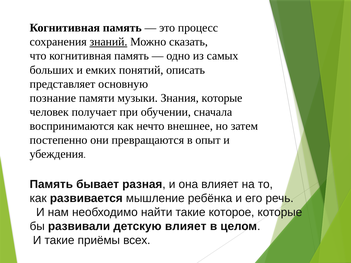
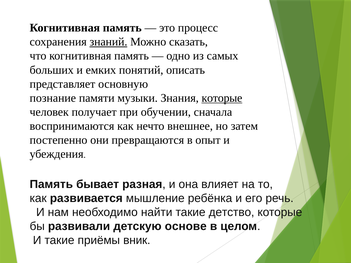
которые underline: none -> present (222, 98)
которое: которое -> детство (232, 212)
детскую влияет: влияет -> основе (186, 226)
всех: всех -> вник (137, 241)
